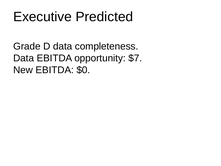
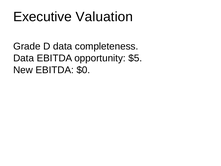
Predicted: Predicted -> Valuation (104, 17)
$7: $7 -> $5 (135, 58)
